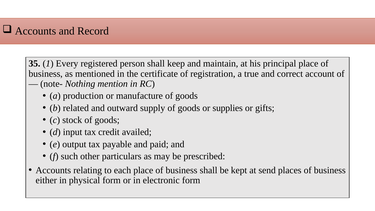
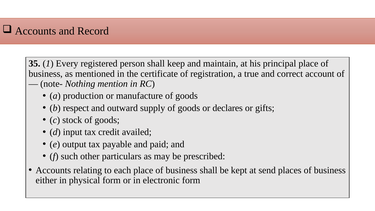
related: related -> respect (76, 108)
supplies: supplies -> declares (228, 108)
